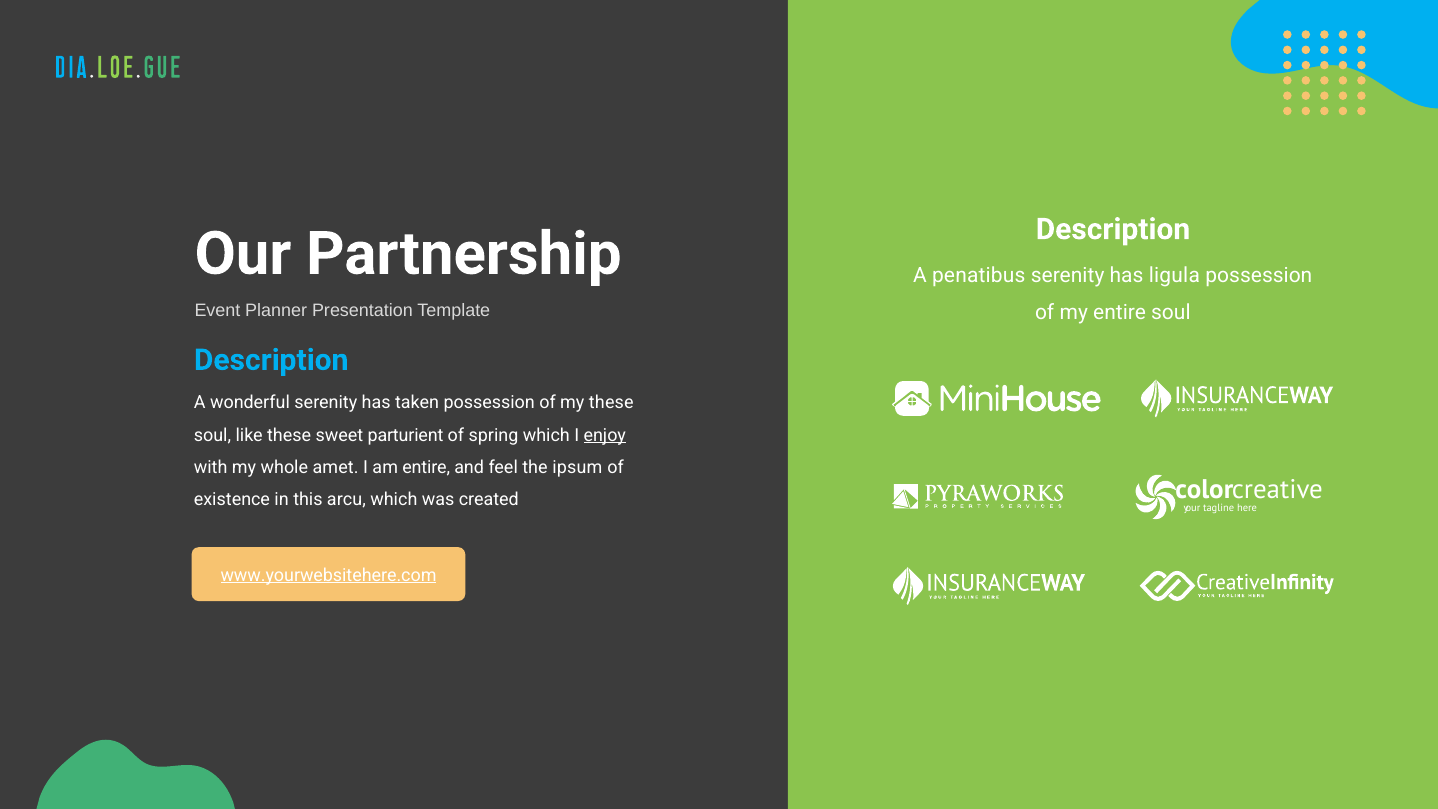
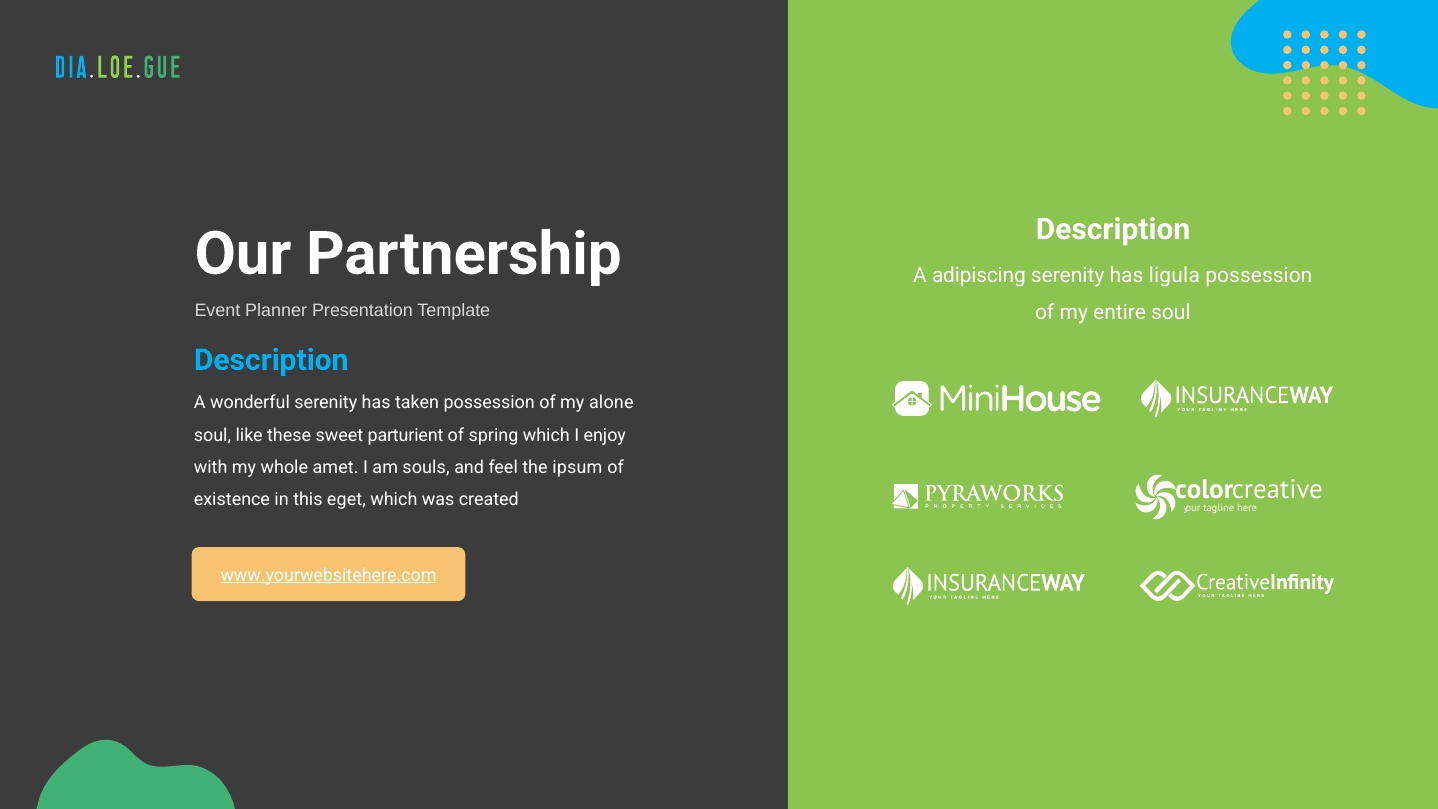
penatibus: penatibus -> adipiscing (979, 275)
my these: these -> alone (611, 403)
enjoy underline: present -> none (605, 435)
am entire: entire -> souls (426, 467)
arcu: arcu -> eget (346, 500)
